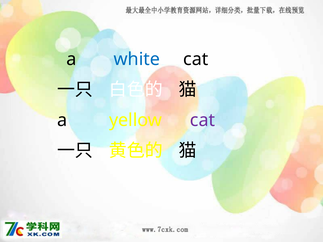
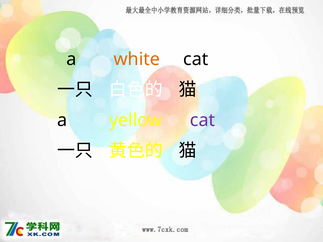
white colour: blue -> orange (137, 59)
